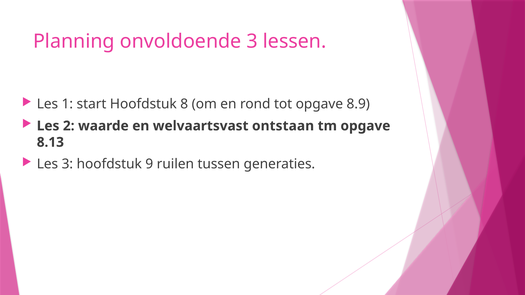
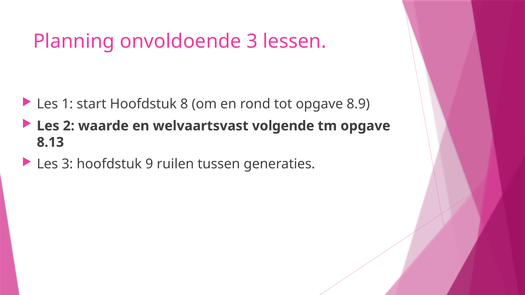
ontstaan: ontstaan -> volgende (283, 126)
